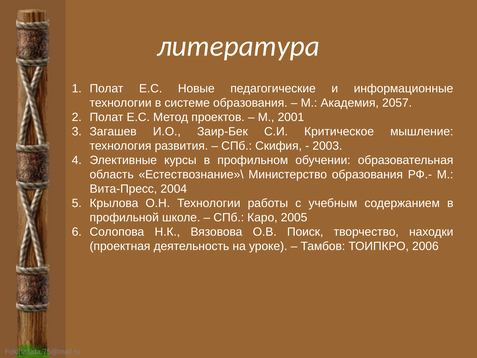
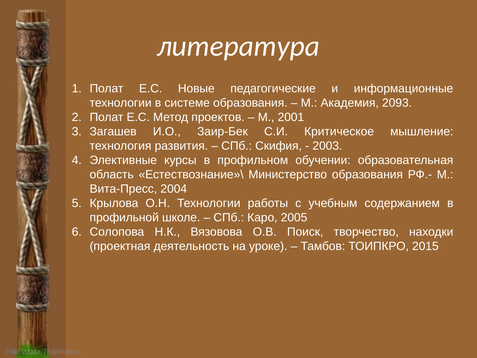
2057: 2057 -> 2093 (397, 103)
2006: 2006 -> 2015 (425, 246)
